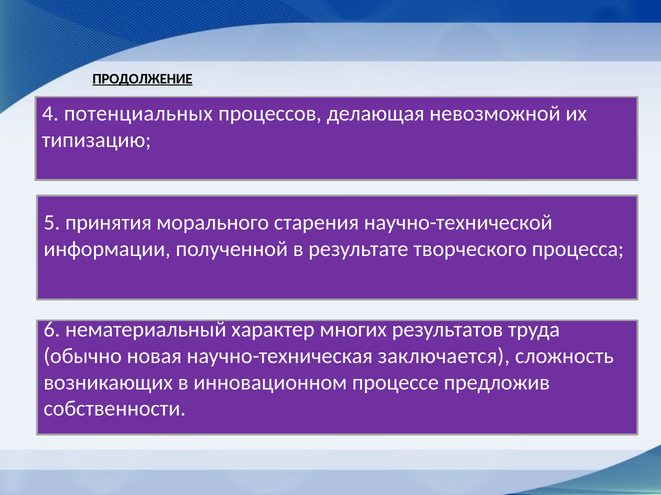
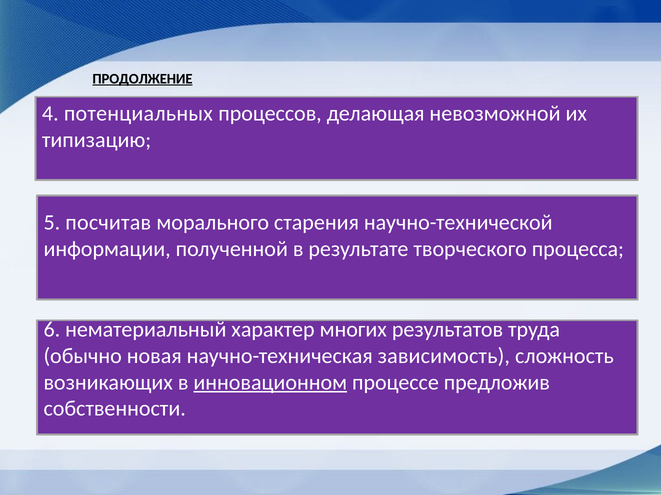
принятия: принятия -> посчитав (108, 223)
заключается: заключается -> зависимость (444, 356)
инновационном underline: none -> present (270, 383)
